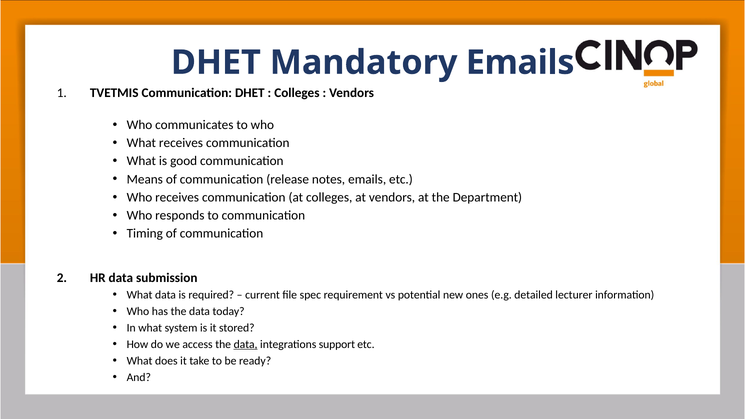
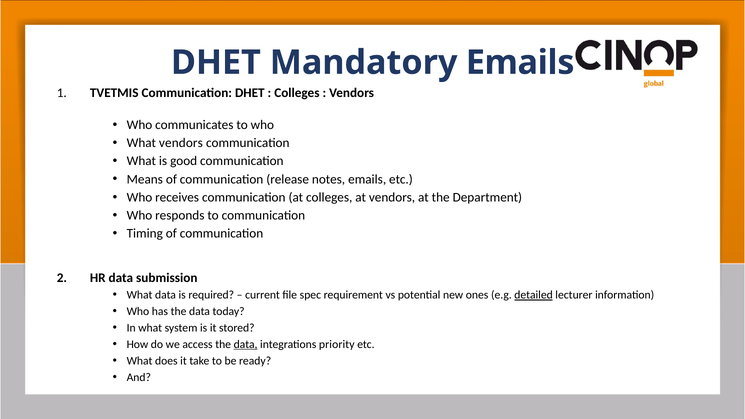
What receives: receives -> vendors (181, 143)
detailed underline: none -> present (534, 295)
support: support -> priority (337, 344)
